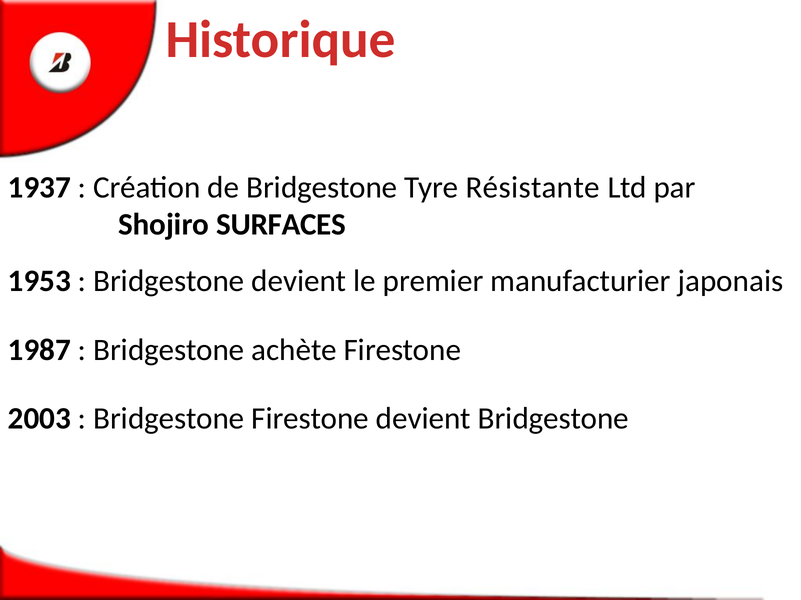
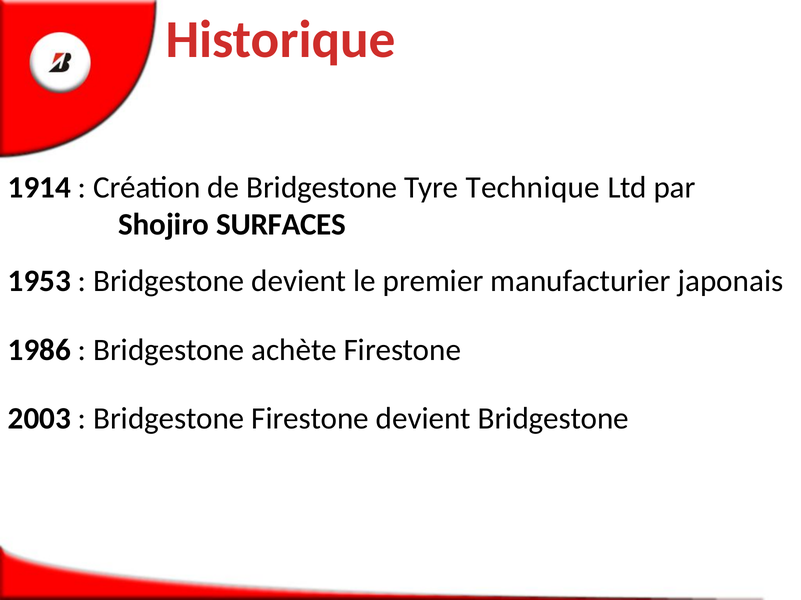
1937: 1937 -> 1914 (39, 187)
Résistante: Résistante -> Technique (533, 187)
1987: 1987 -> 1986 (39, 350)
